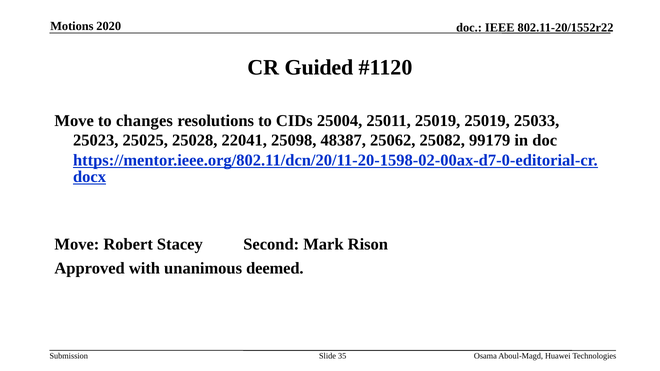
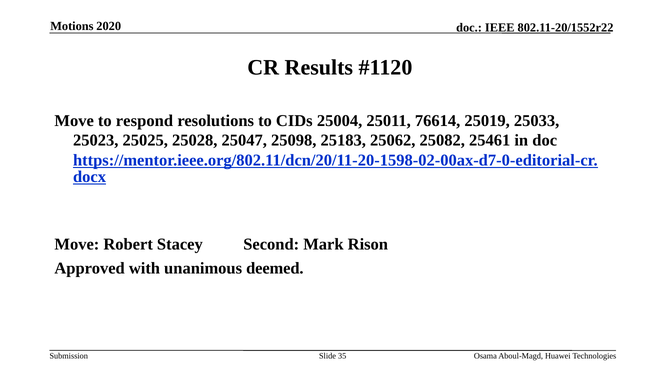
Guided: Guided -> Results (319, 67)
changes: changes -> respond (145, 121)
25011 25019: 25019 -> 76614 (438, 121)
22041: 22041 -> 25047 (244, 141)
48387: 48387 -> 25183 (343, 141)
99179: 99179 -> 25461 (490, 141)
